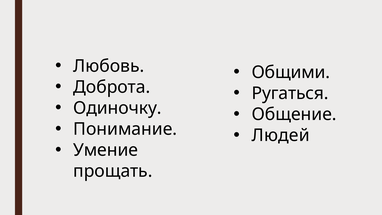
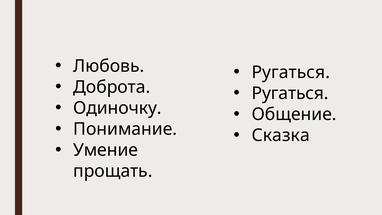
Общими: Общими -> Ругаться (291, 72)
Людей: Людей -> Сказка (281, 135)
